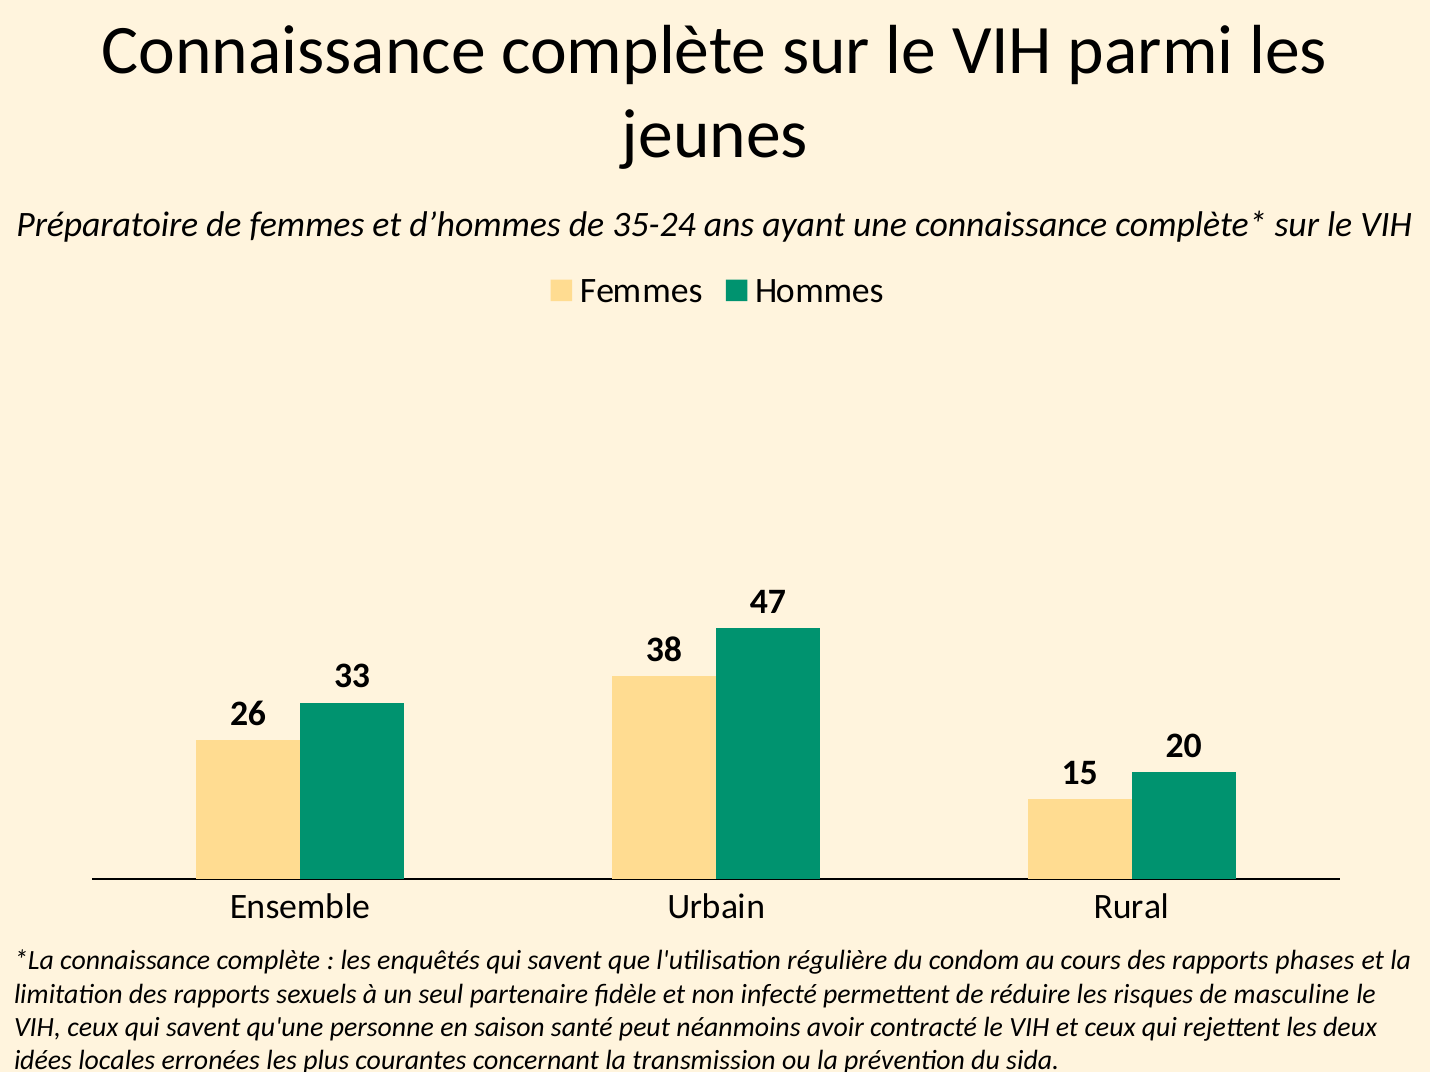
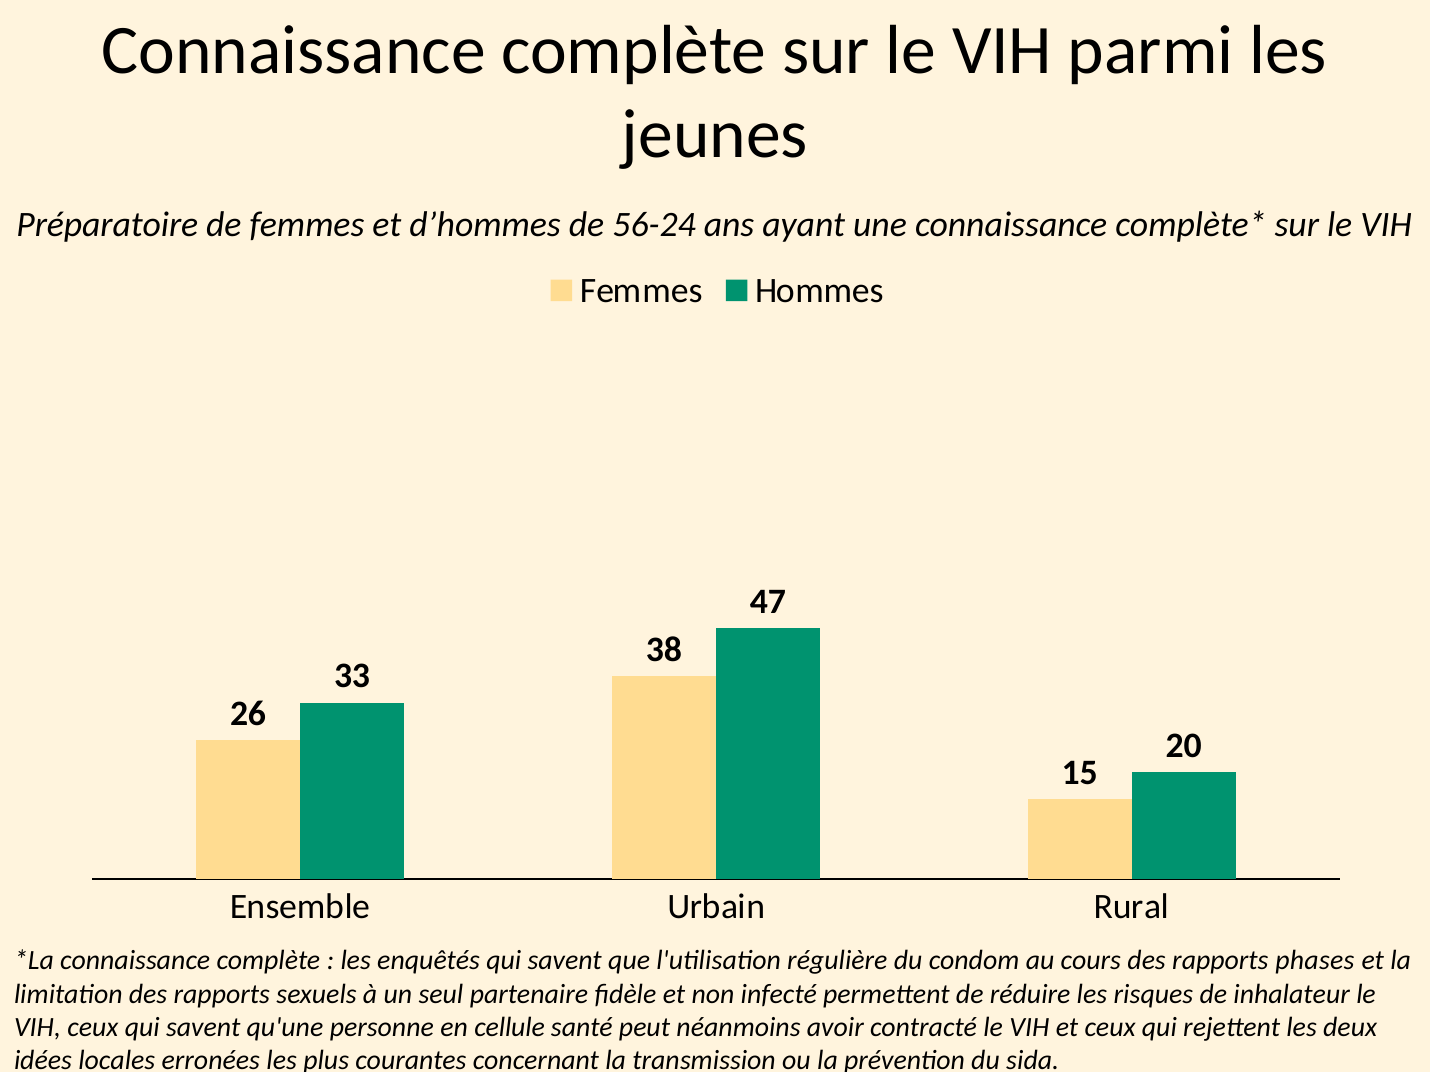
35-24: 35-24 -> 56-24 (654, 224)
masculine: masculine -> inhalateur (1292, 994)
saison: saison -> cellule (510, 1028)
